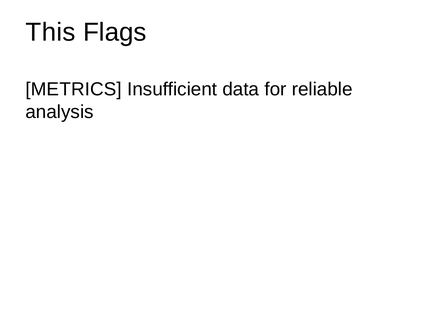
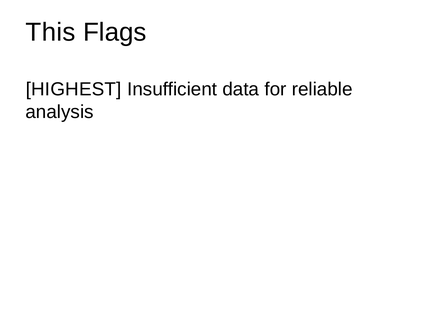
METRICS: METRICS -> HIGHEST (74, 89)
